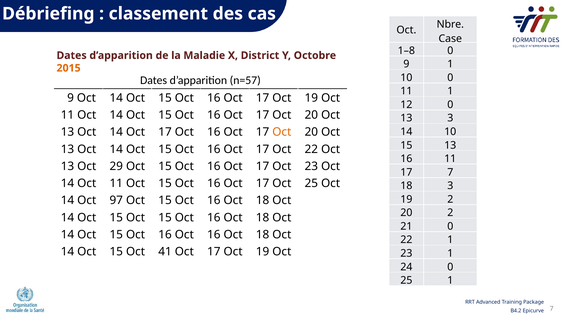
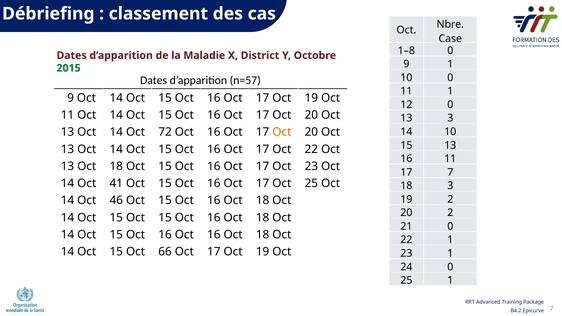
2015 colour: orange -> green (69, 68)
14 Oct 17: 17 -> 72 (165, 132)
13 Oct 29: 29 -> 18 (116, 166)
14 Oct 11: 11 -> 41 (116, 183)
97: 97 -> 46 (116, 201)
41: 41 -> 66 (165, 252)
